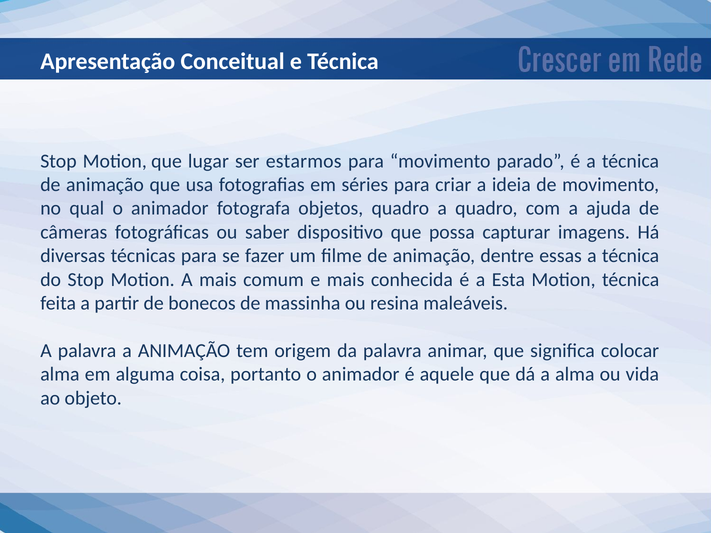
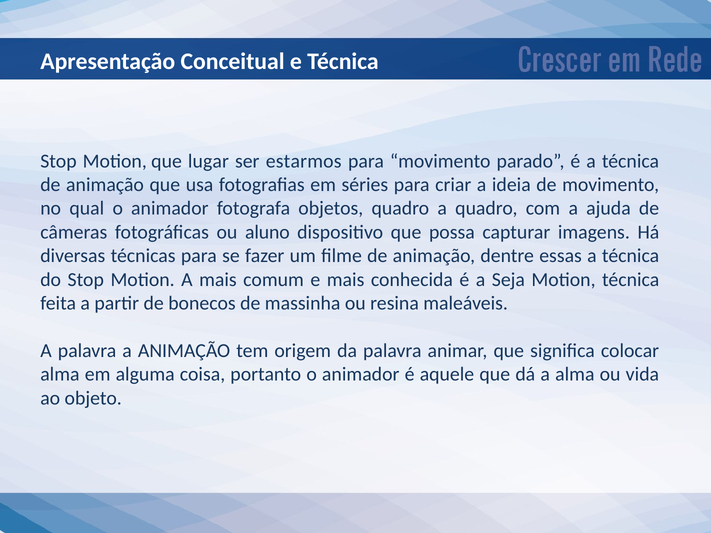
saber: saber -> aluno (267, 232)
Esta: Esta -> Seja (508, 280)
